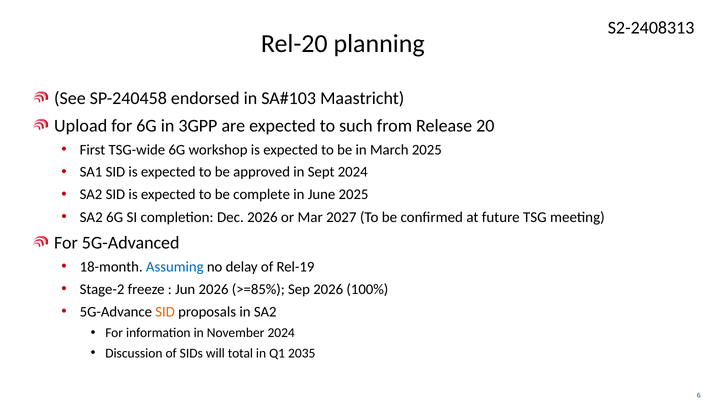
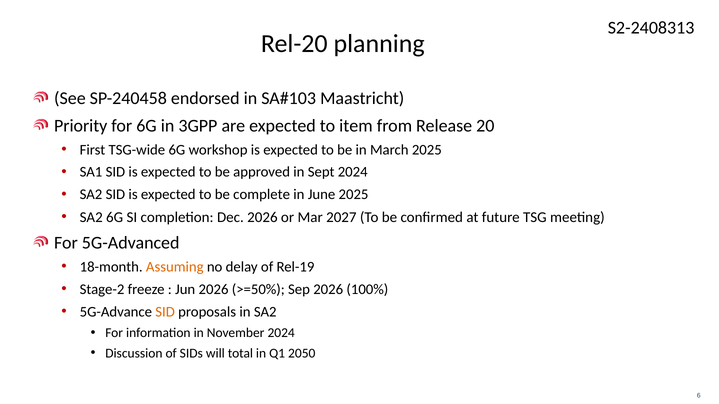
Upload: Upload -> Priority (81, 126)
such: such -> item (356, 126)
Assuming colour: blue -> orange (175, 267)
>=85%: >=85% -> >=50% (258, 290)
2035: 2035 -> 2050 (302, 354)
